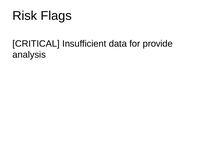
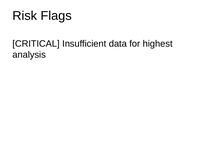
provide: provide -> highest (158, 44)
